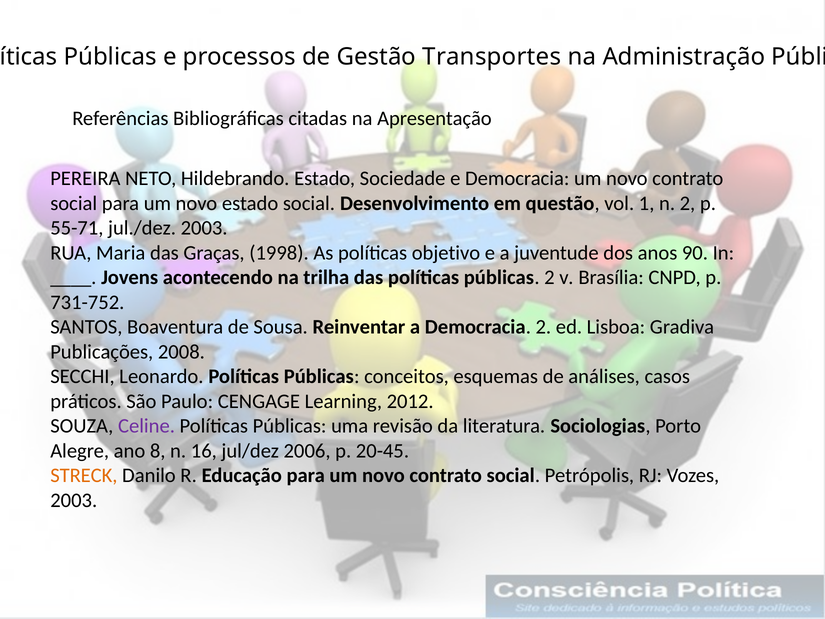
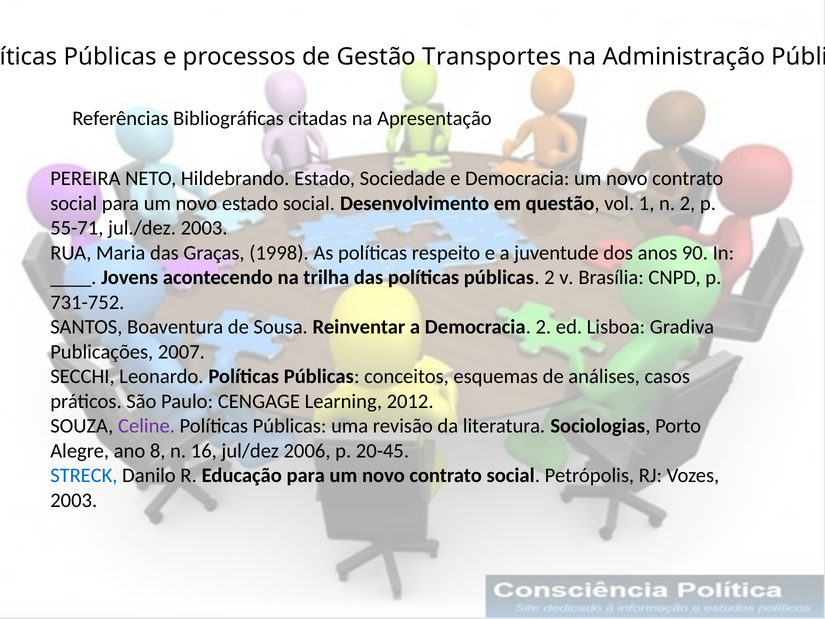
objetivo: objetivo -> respeito (446, 253)
2008: 2008 -> 2007 (181, 352)
STRECK colour: orange -> blue (84, 475)
